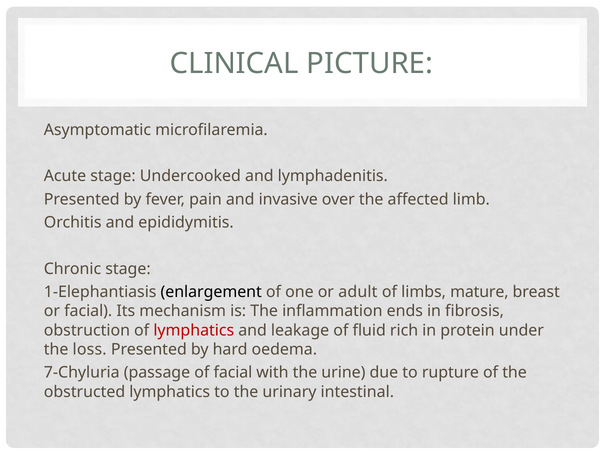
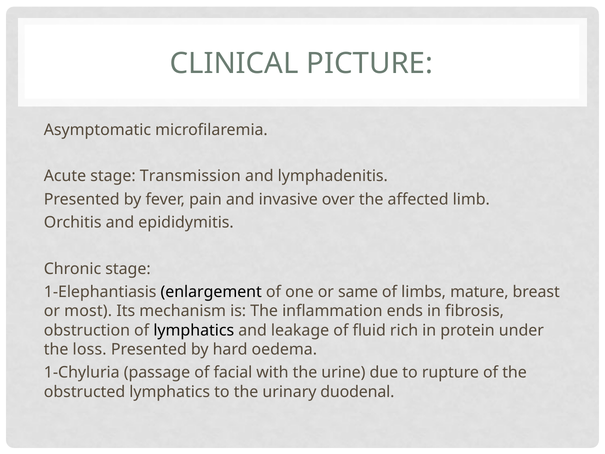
Undercooked: Undercooked -> Transmission (190, 176)
adult: adult -> same (358, 292)
or facial: facial -> most (88, 311)
lymphatics colour: red -> black (194, 330)
7-Chyluria: 7-Chyluria -> 1-Chyluria (82, 373)
intestinal: intestinal -> duodenal (357, 392)
